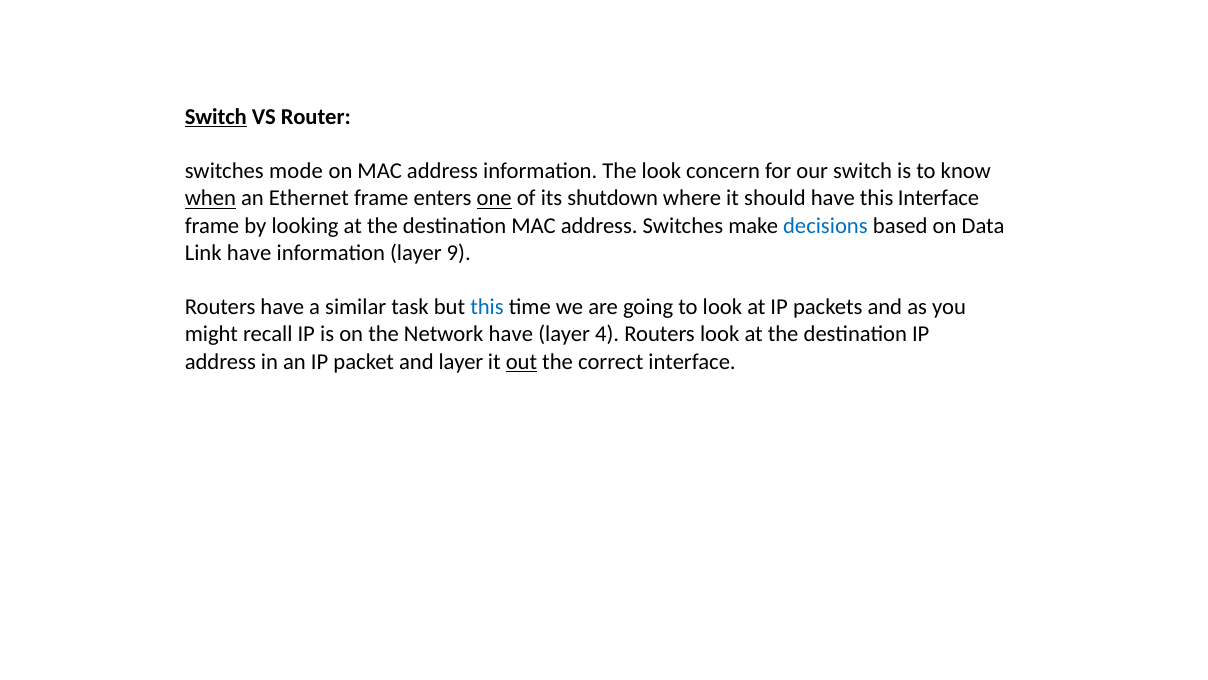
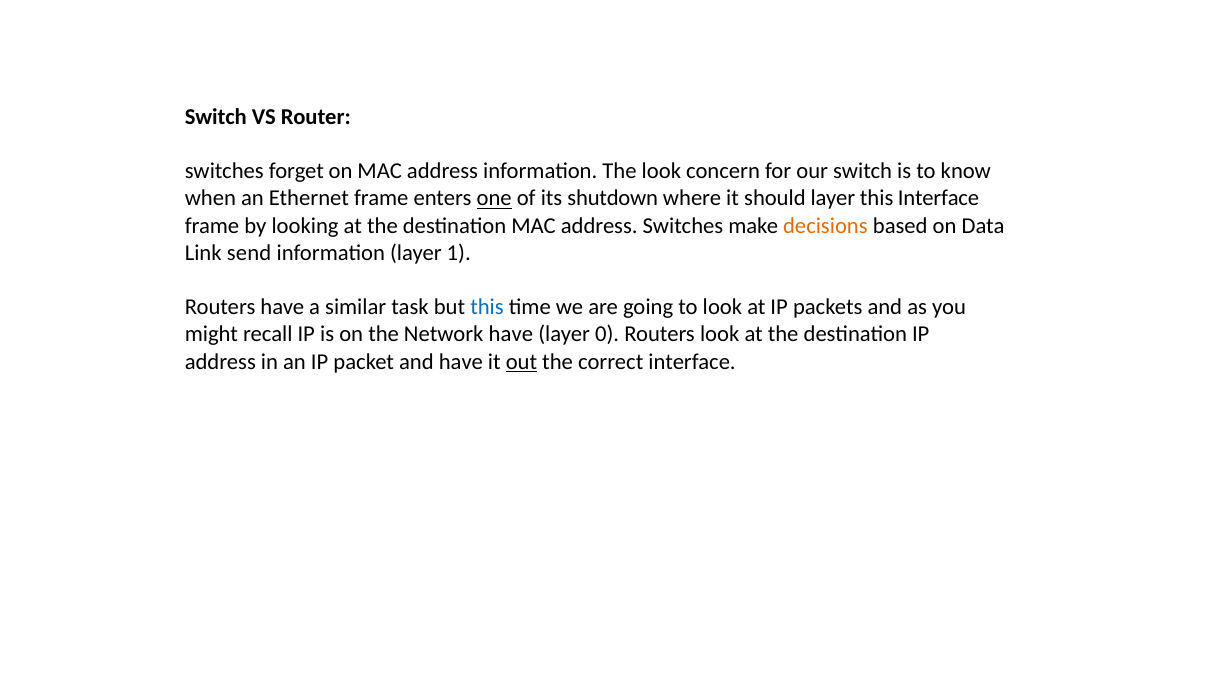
Switch underline: present -> none (216, 117)
mode: mode -> forget (296, 171)
when underline: present -> none (210, 198)
should have: have -> layer (833, 198)
decisions colour: blue -> orange (825, 225)
Link have: have -> send (249, 253)
9: 9 -> 1 (459, 253)
4: 4 -> 0 (607, 334)
and layer: layer -> have (461, 361)
